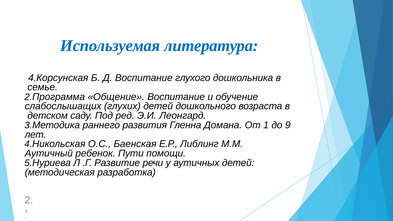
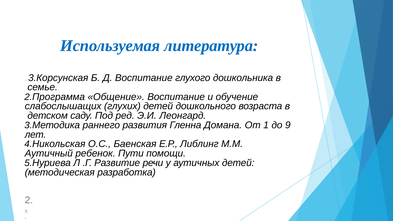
4.Корсунская: 4.Корсунская -> 3.Корсунская (58, 78)
